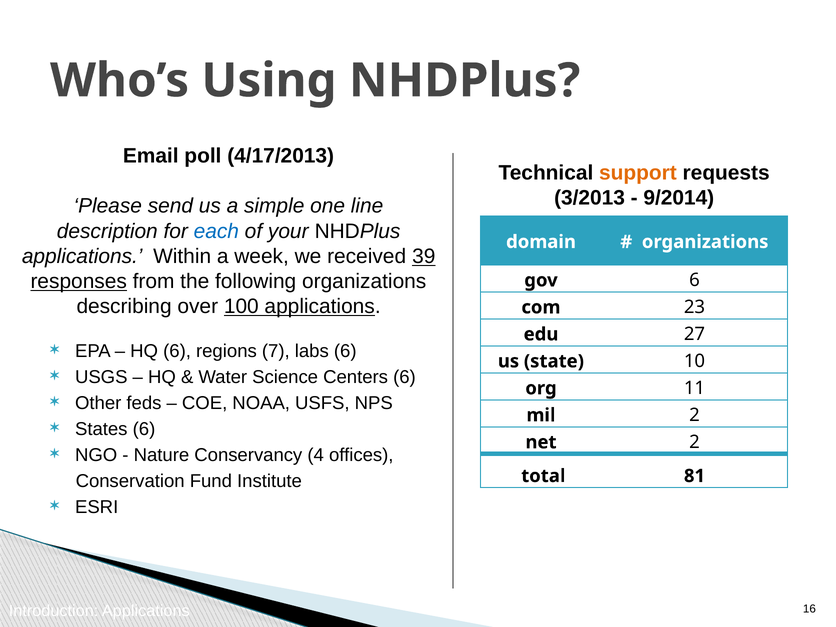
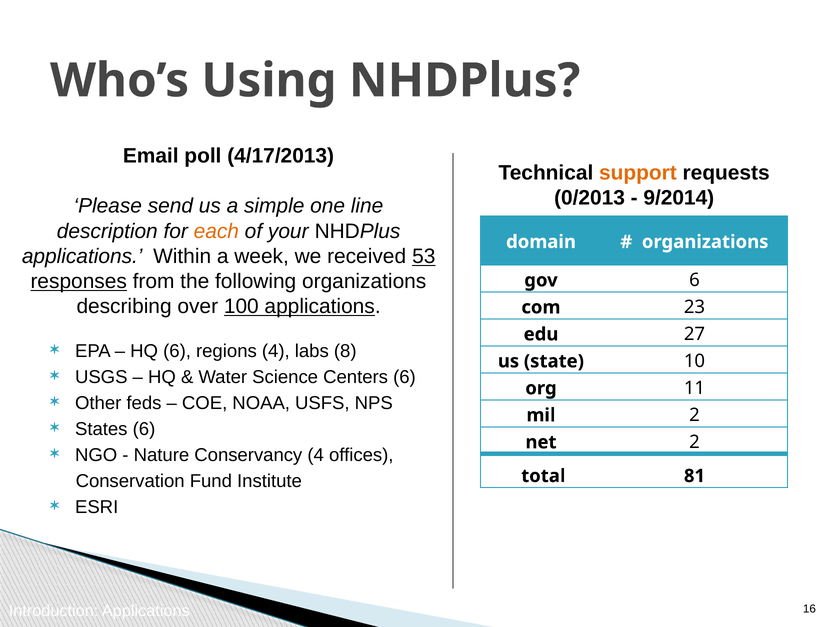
3/2013: 3/2013 -> 0/2013 (590, 198)
each colour: blue -> orange (216, 231)
39: 39 -> 53 (424, 256)
regions 7: 7 -> 4 (276, 351)
labs 6: 6 -> 8 (345, 351)
